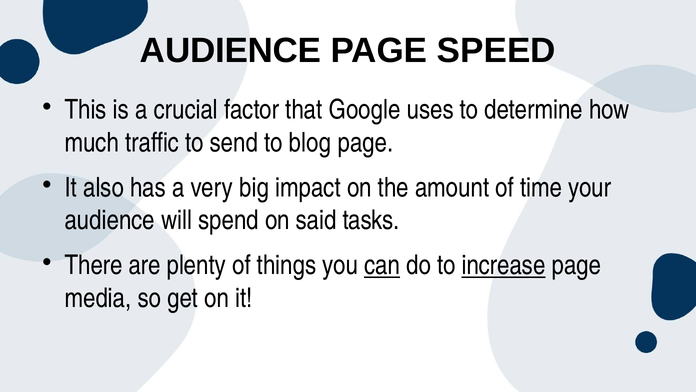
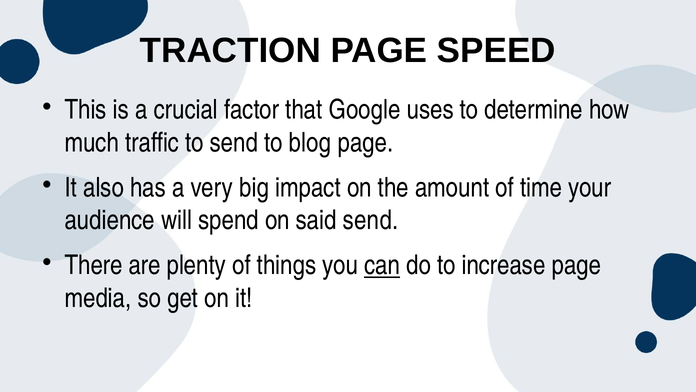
AUDIENCE: AUDIENCE -> TRACTION (230, 51)
said tasks: tasks -> send (371, 220)
increase underline: present -> none (504, 265)
